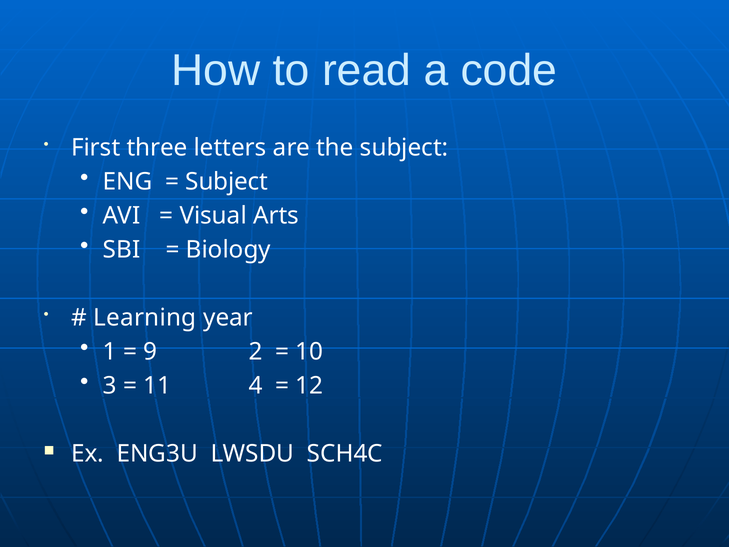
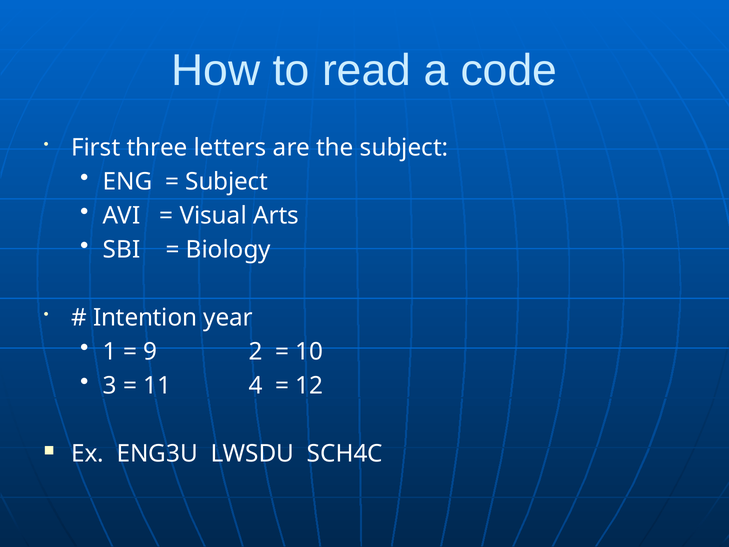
Learning: Learning -> Intention (145, 318)
